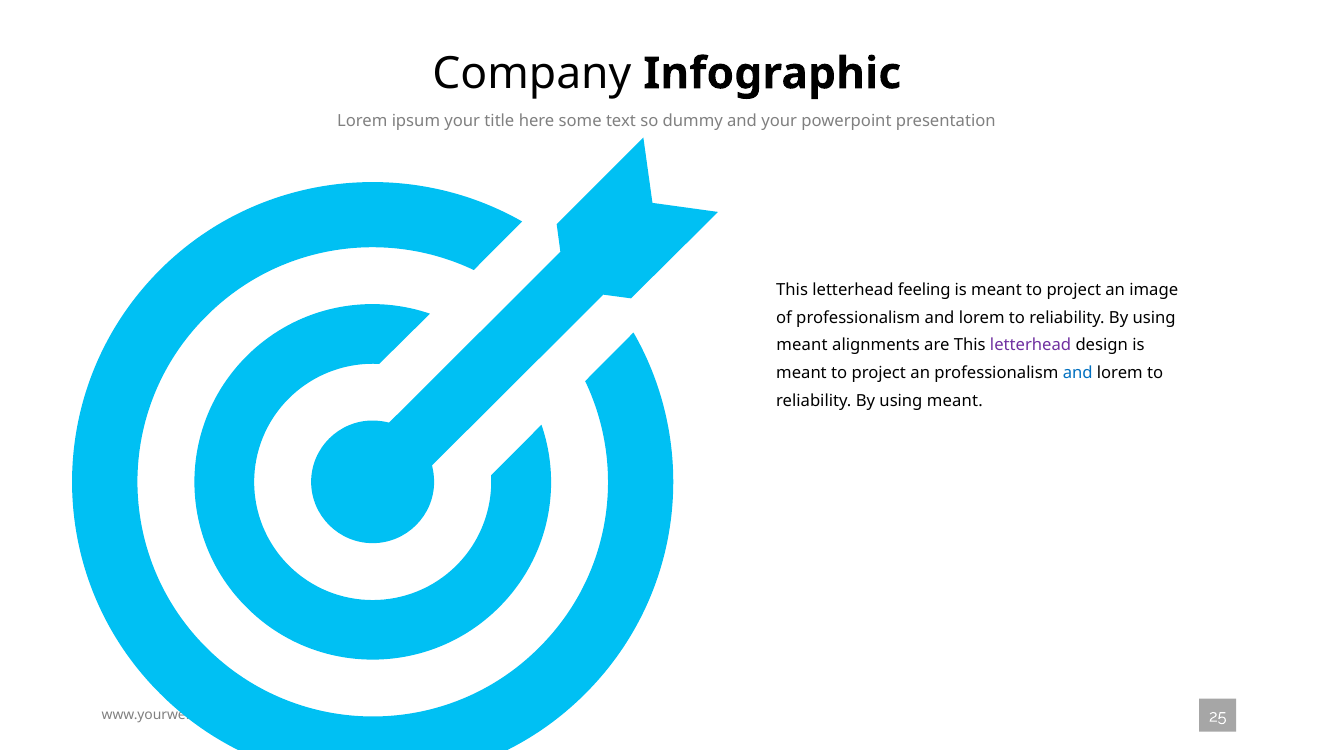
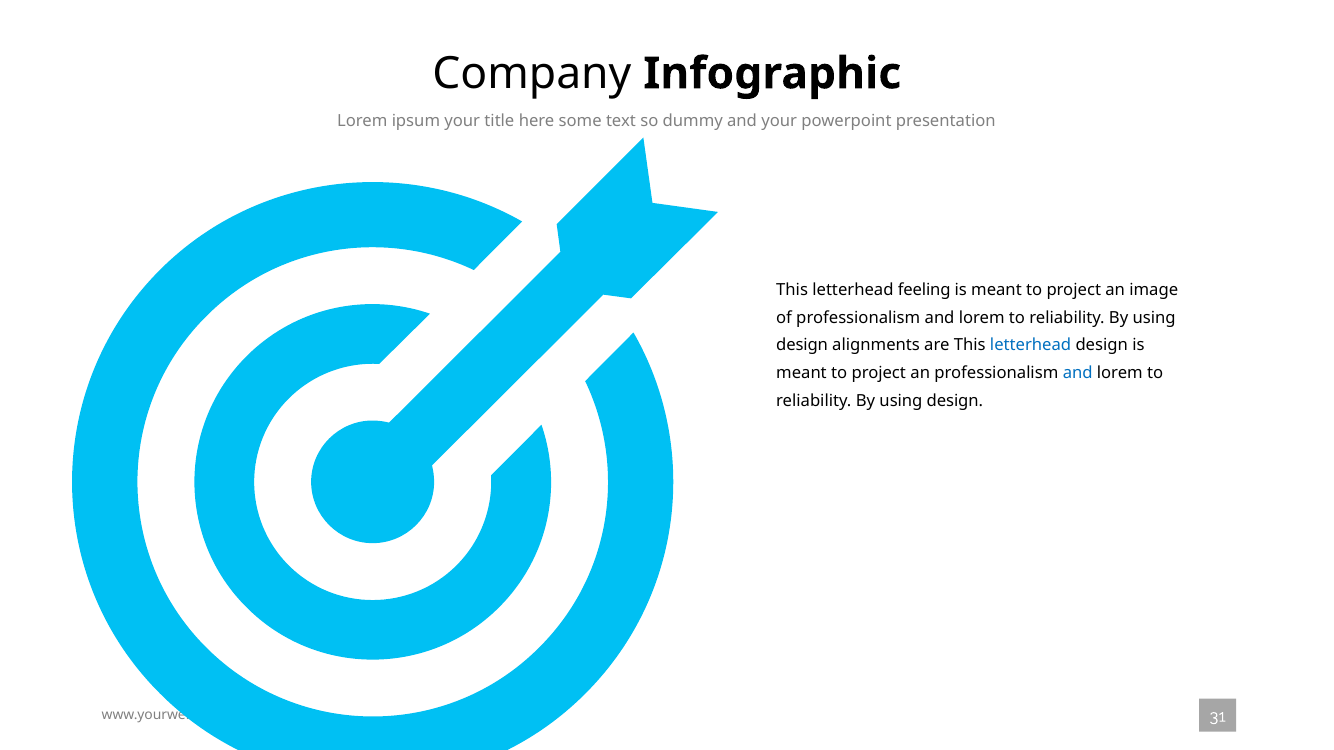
meant: meant -> design (802, 346)
letterhead colour: purple -> blue (1031, 346)
meant: meant -> design (955, 401)
25: 25 -> 31 (1218, 717)
